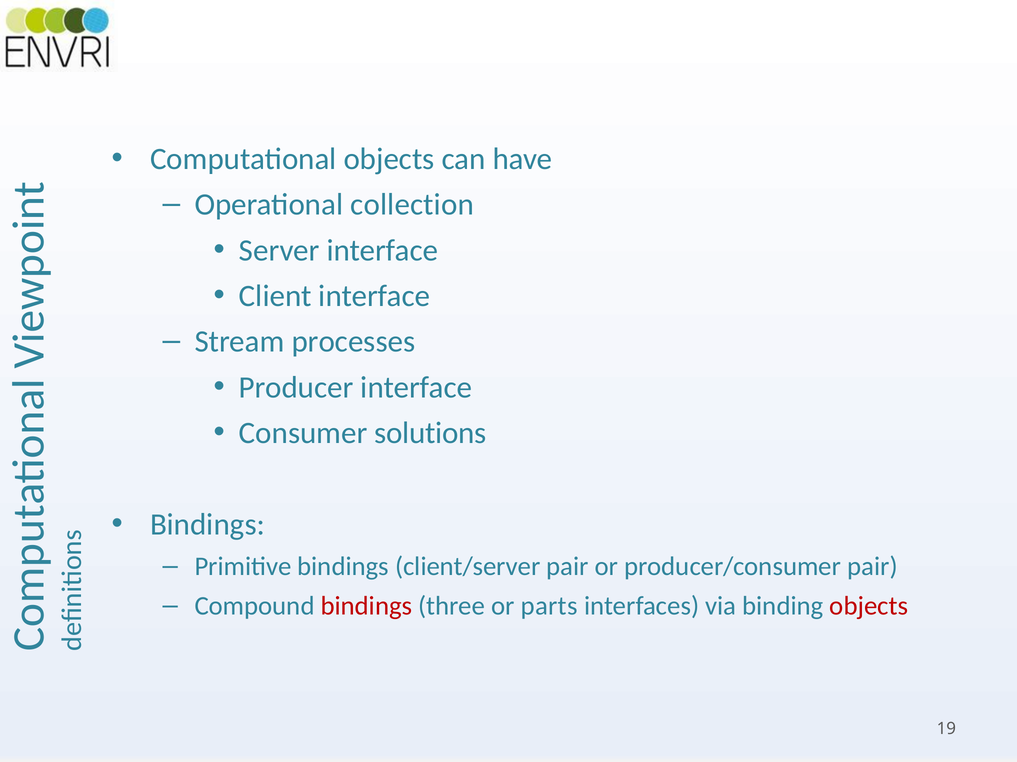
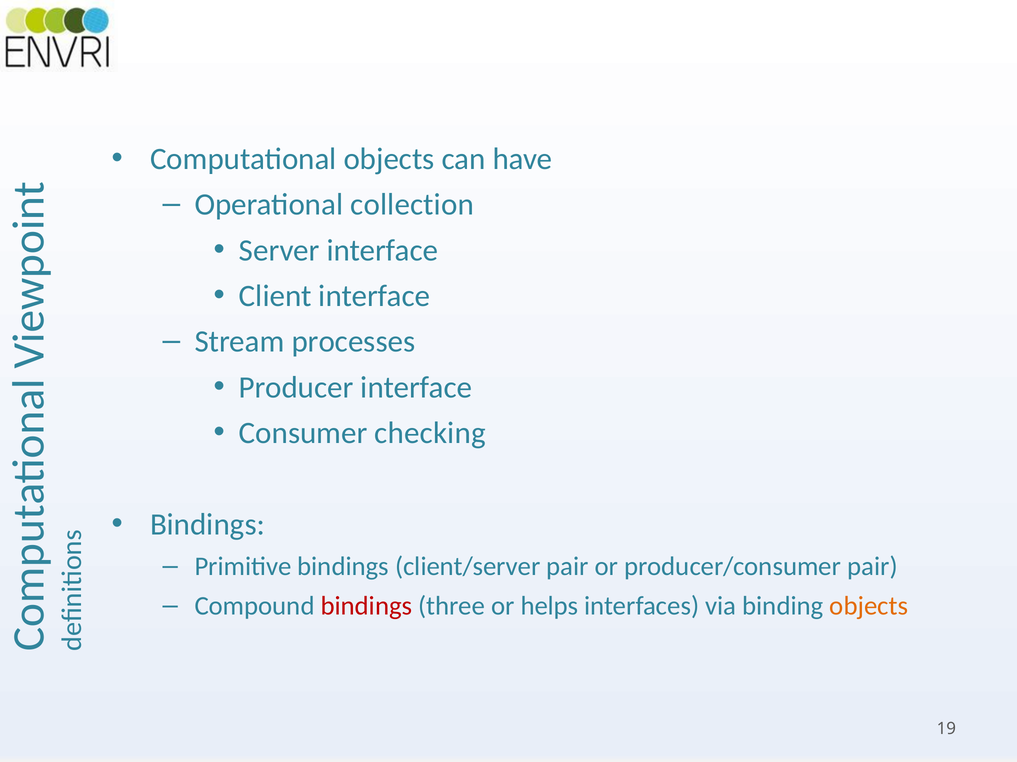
solutions: solutions -> checking (430, 434)
parts: parts -> helps (549, 606)
objects colour: red -> orange (869, 606)
